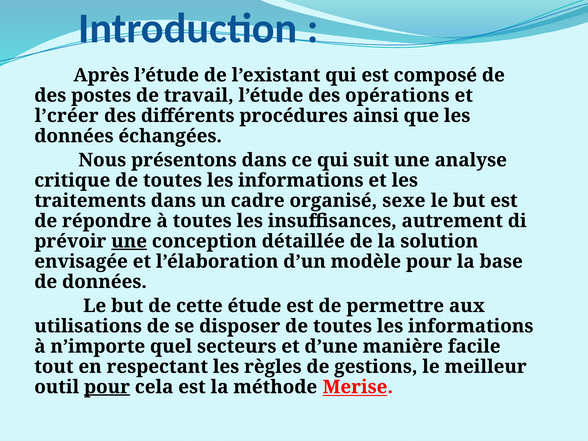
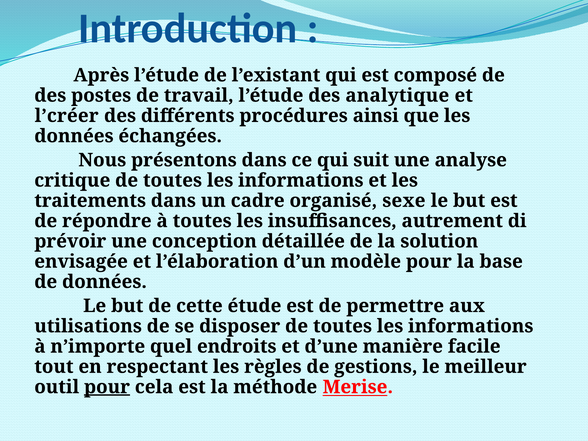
opérations: opérations -> analytique (397, 95)
une underline: present -> none (129, 241)
secteurs: secteurs -> endroits (237, 346)
